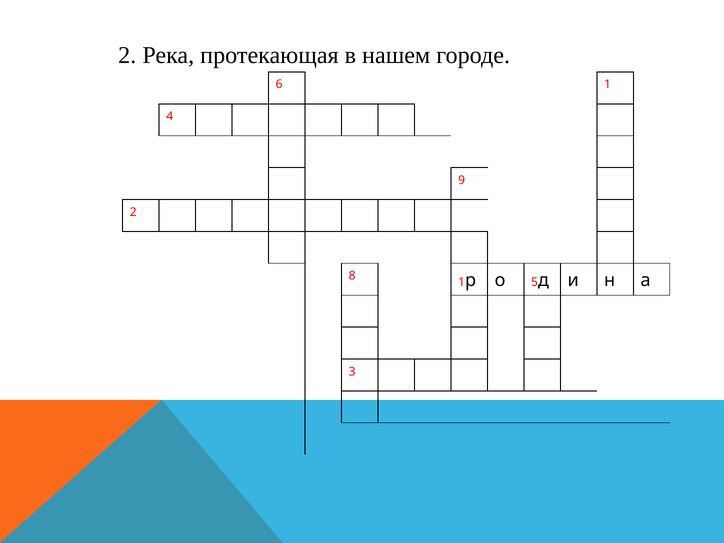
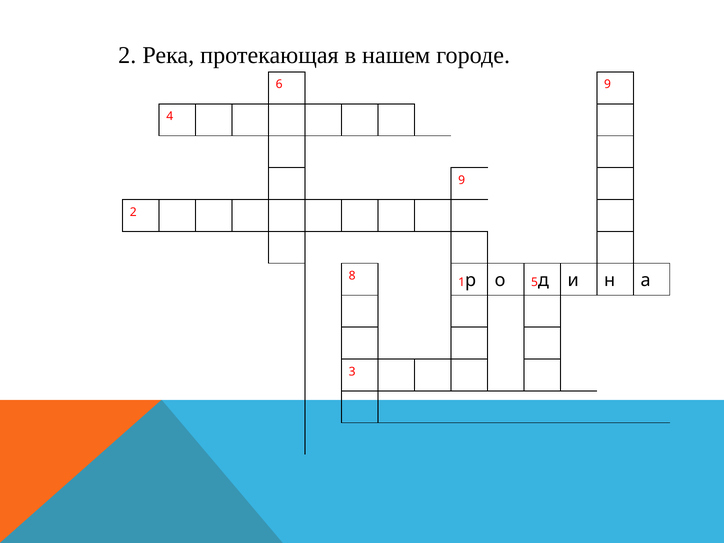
6 1: 1 -> 9 (608, 84)
